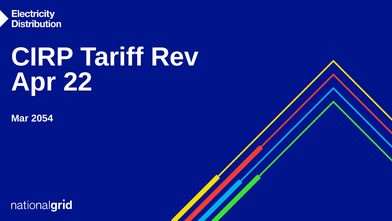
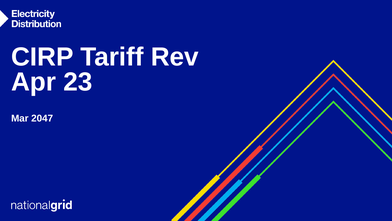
22: 22 -> 23 (78, 82)
2054: 2054 -> 2047 (42, 118)
